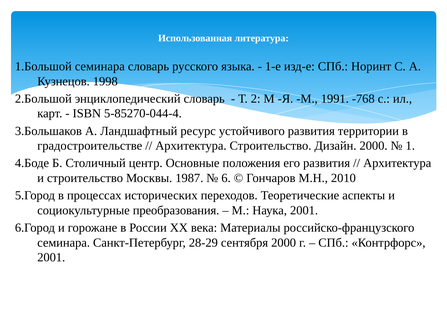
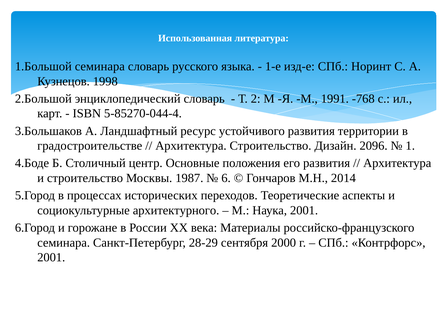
Дизайн 2000: 2000 -> 2096 (374, 146)
2010: 2010 -> 2014 (343, 178)
преобразования: преобразования -> архитектурного (176, 211)
